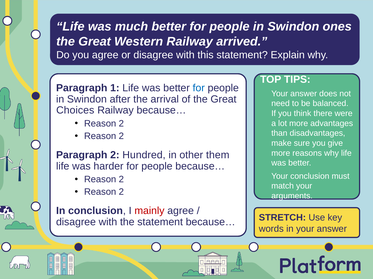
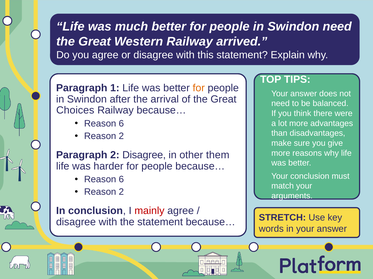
Swindon ones: ones -> need (337, 27)
for colour: blue -> orange (199, 88)
2: 2 -> 6 (121, 124)
2 Hundred: Hundred -> Disagree (144, 155)
2: 2 -> 6 (121, 180)
